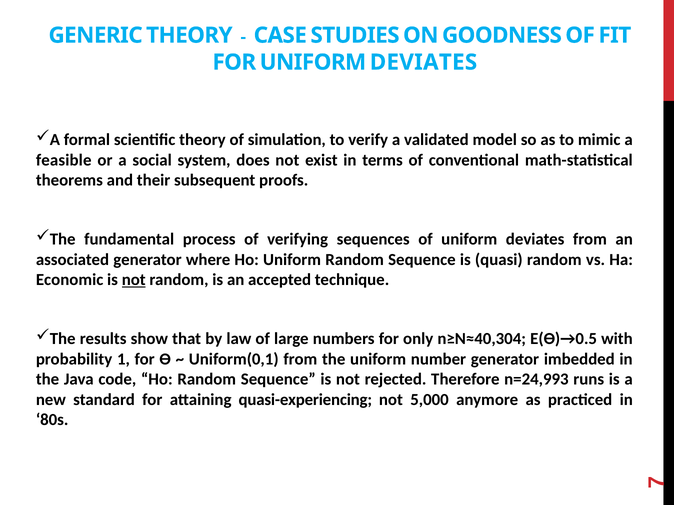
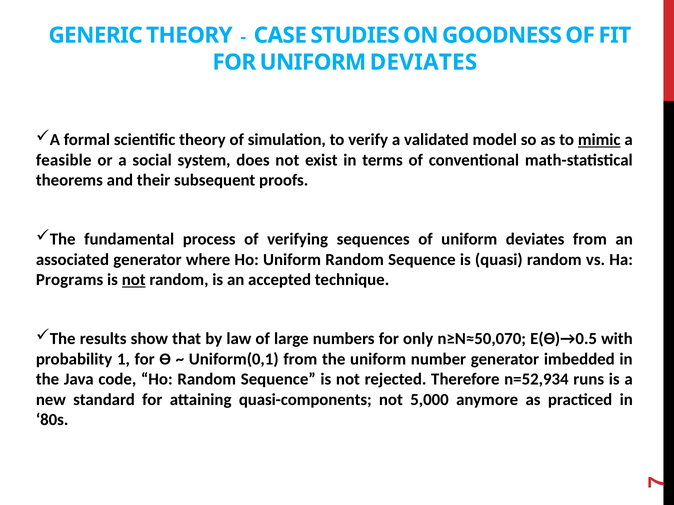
mimic underline: none -> present (599, 140)
Economic: Economic -> Programs (70, 280)
n≥N≈40,304: n≥N≈40,304 -> n≥N≈50,070 (482, 339)
n=24,993: n=24,993 -> n=52,934 (536, 380)
quasi-experiencing: quasi-experiencing -> quasi-components (305, 400)
